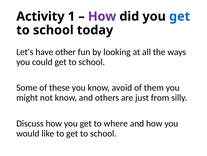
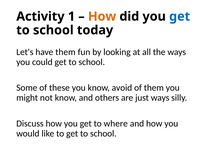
How colour: purple -> orange (102, 16)
have other: other -> them (65, 52)
just from: from -> ways (160, 97)
